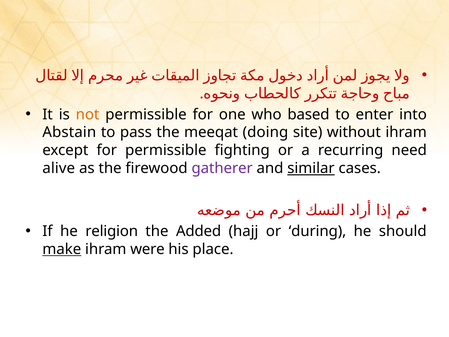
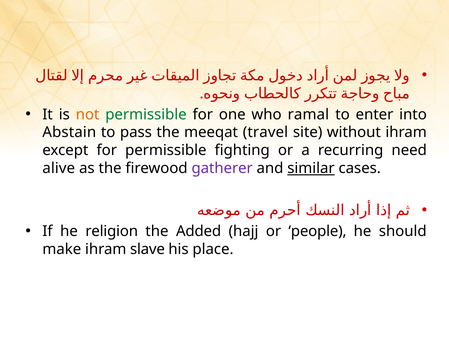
permissible colour: black -> green (146, 114)
based: based -> ramal (308, 114)
doing: doing -> travel (265, 132)
during: during -> people (317, 231)
make underline: present -> none (62, 249)
were: were -> slave (147, 249)
